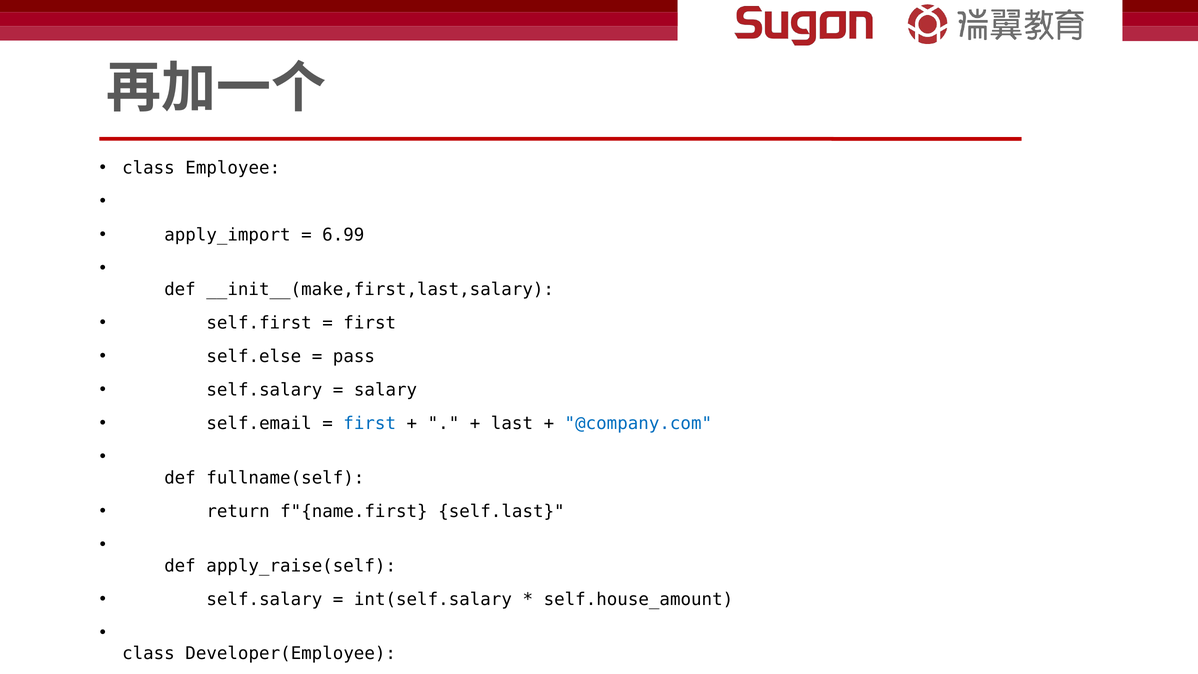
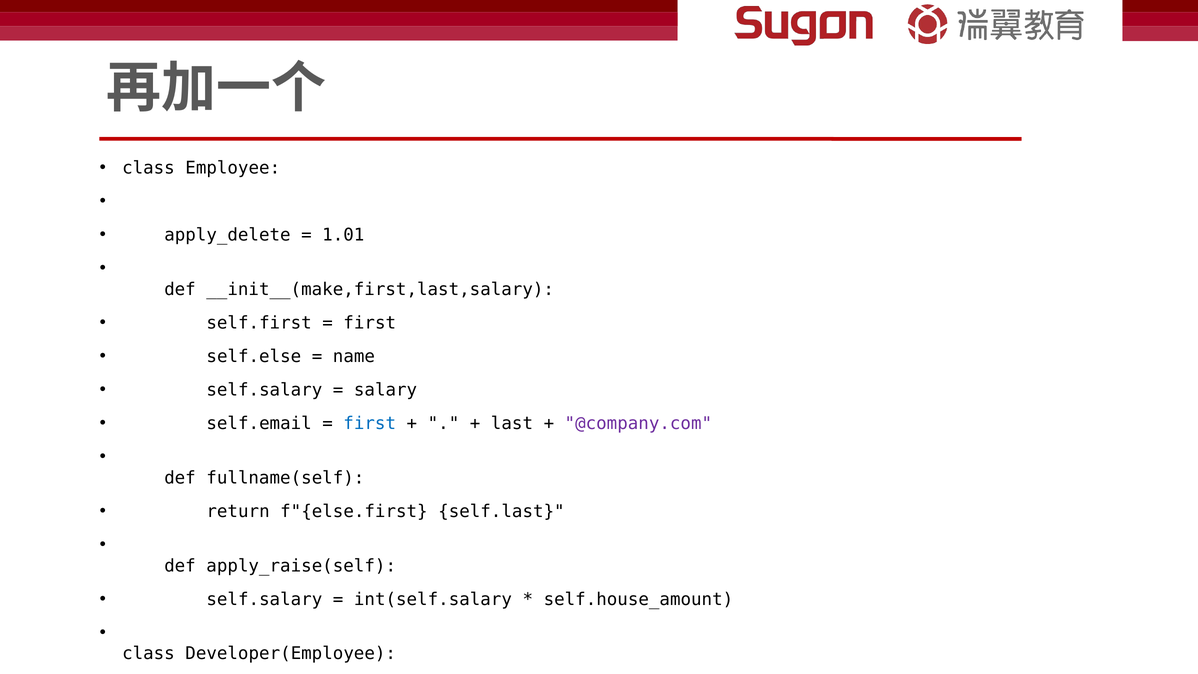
apply_import: apply_import -> apply_delete (227, 235)
6.99: 6.99 -> 1.01 (343, 235)
pass: pass -> name (354, 356)
@company.com colour: blue -> purple (638, 423)
f"{name.first: f"{name.first -> f"{else.first (354, 511)
